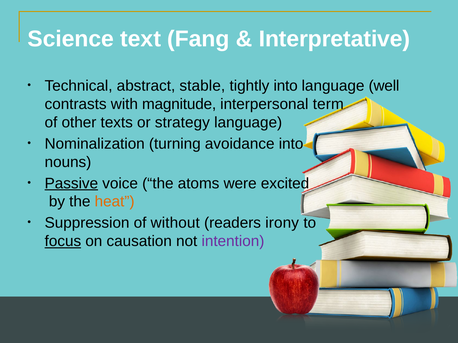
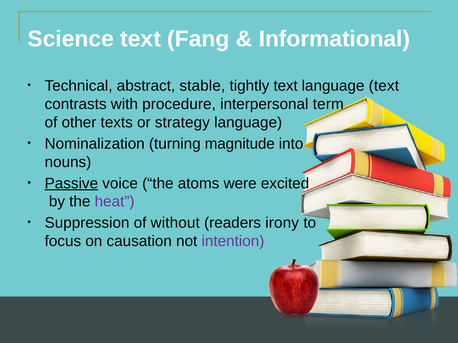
Interpretative: Interpretative -> Informational (334, 39)
tightly into: into -> text (286, 86)
language well: well -> text (384, 86)
magnitude: magnitude -> procedure (179, 104)
avoidance: avoidance -> magnitude (240, 144)
heat colour: orange -> purple (115, 202)
focus underline: present -> none (63, 242)
